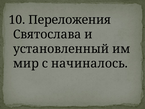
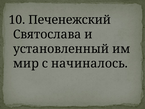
Переложения: Переложения -> Печенежский (70, 20)
